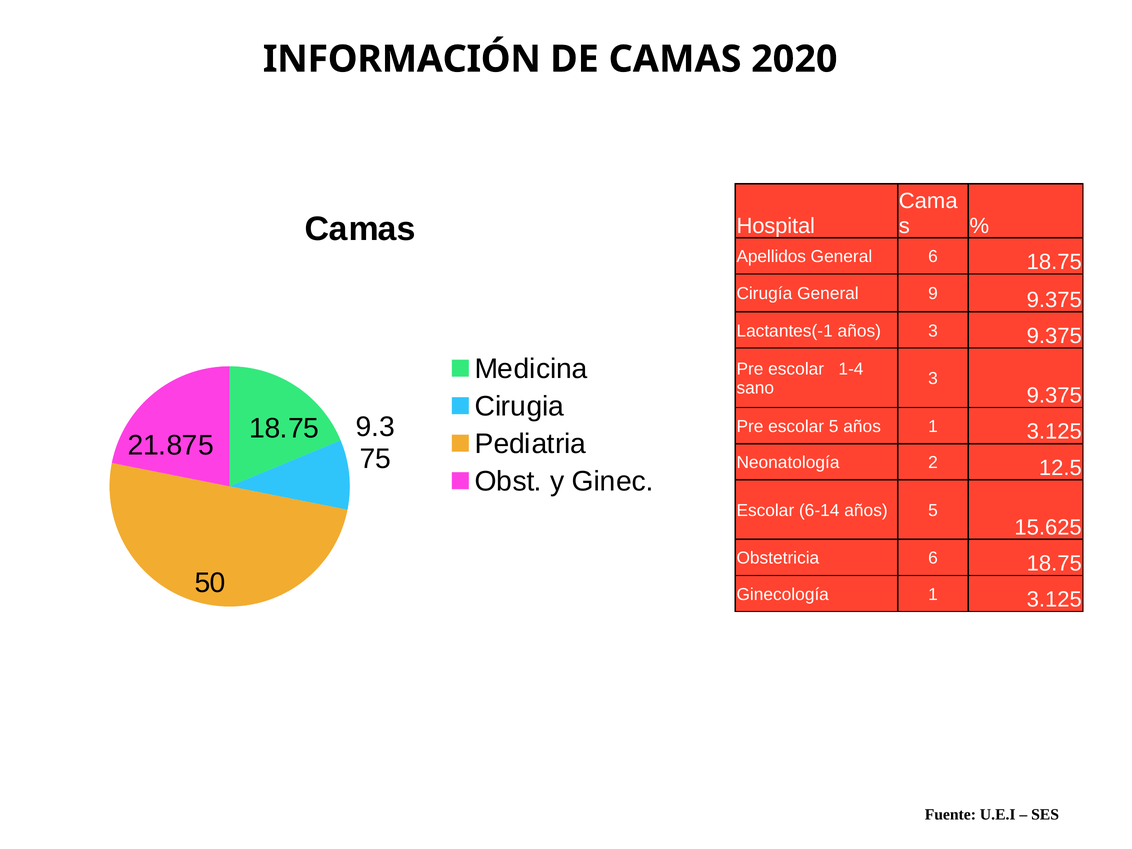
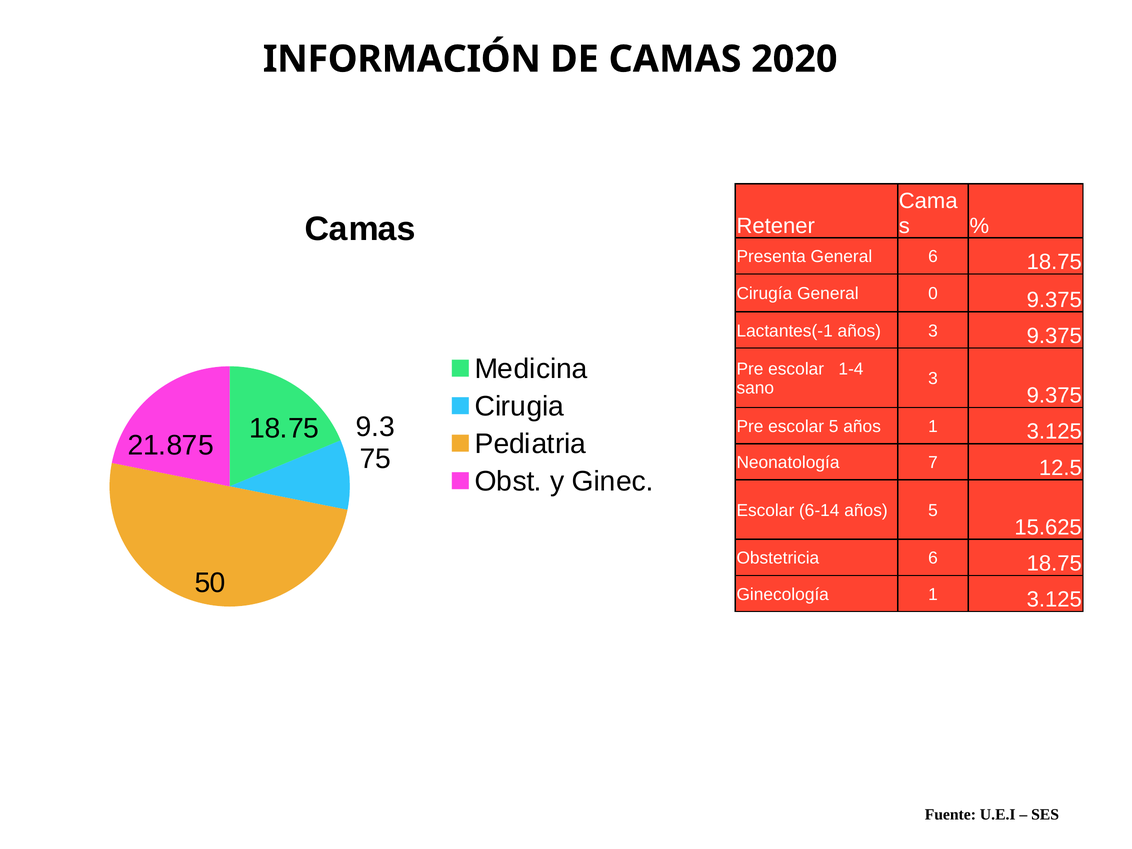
Hospital: Hospital -> Retener (776, 226)
Apellidos: Apellidos -> Presenta (771, 257)
9: 9 -> 0 (933, 294)
2: 2 -> 7 (933, 463)
